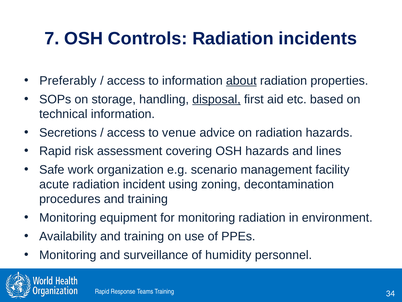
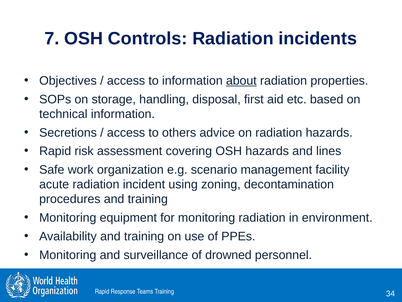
Preferably: Preferably -> Objectives (68, 81)
disposal underline: present -> none (216, 99)
venue: venue -> others (179, 132)
humidity: humidity -> drowned (228, 255)
